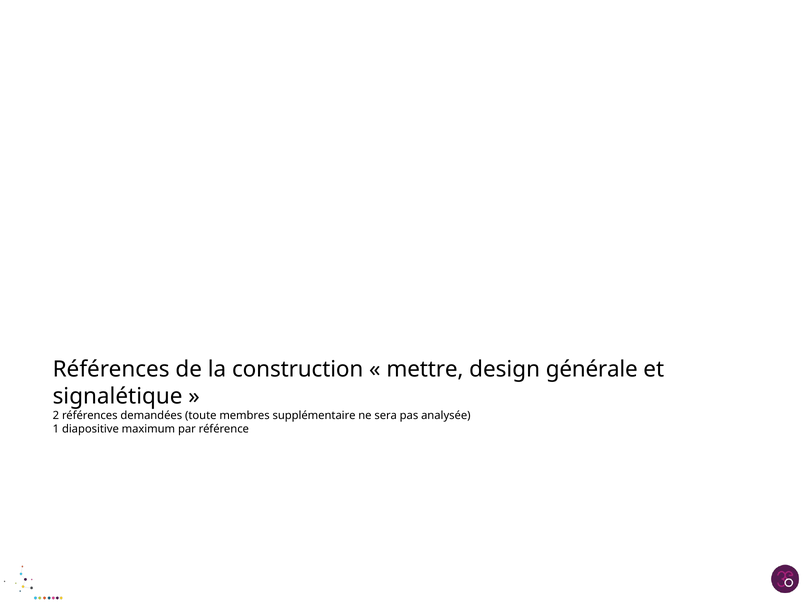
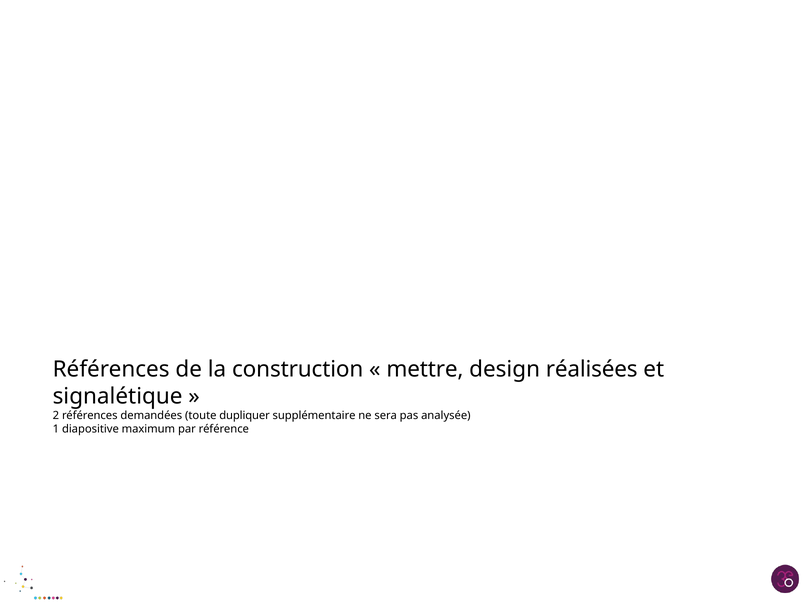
générale: générale -> réalisées (592, 369)
membres: membres -> dupliquer (245, 416)
